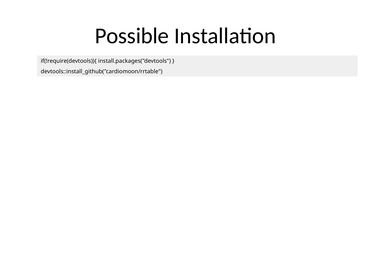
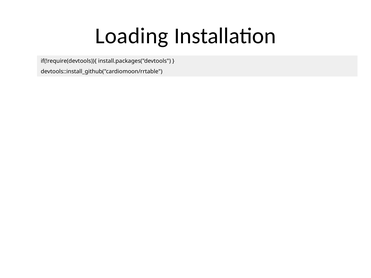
Possible: Possible -> Loading (132, 36)
